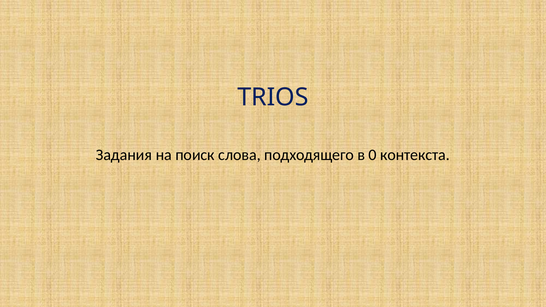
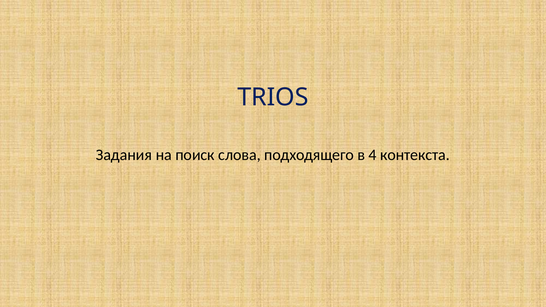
0: 0 -> 4 (373, 155)
